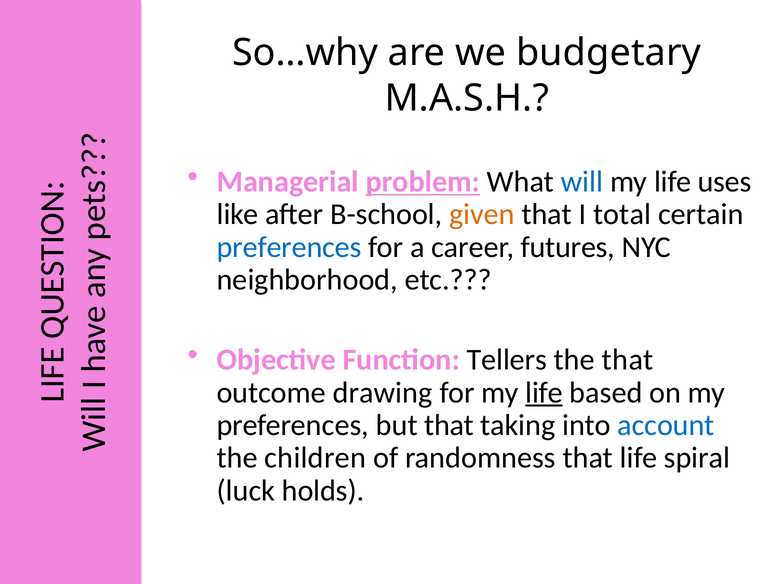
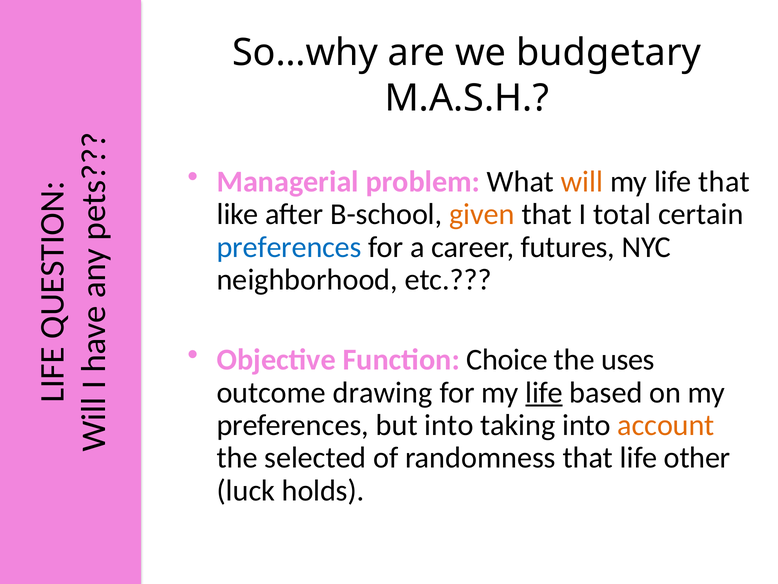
problem underline: present -> none (423, 182)
will colour: blue -> orange (582, 182)
life uses: uses -> that (724, 182)
Tellers: Tellers -> Choice (507, 360)
the that: that -> uses (628, 360)
but that: that -> into (449, 425)
account colour: blue -> orange (666, 425)
children: children -> selected (315, 458)
spiral: spiral -> other (697, 458)
